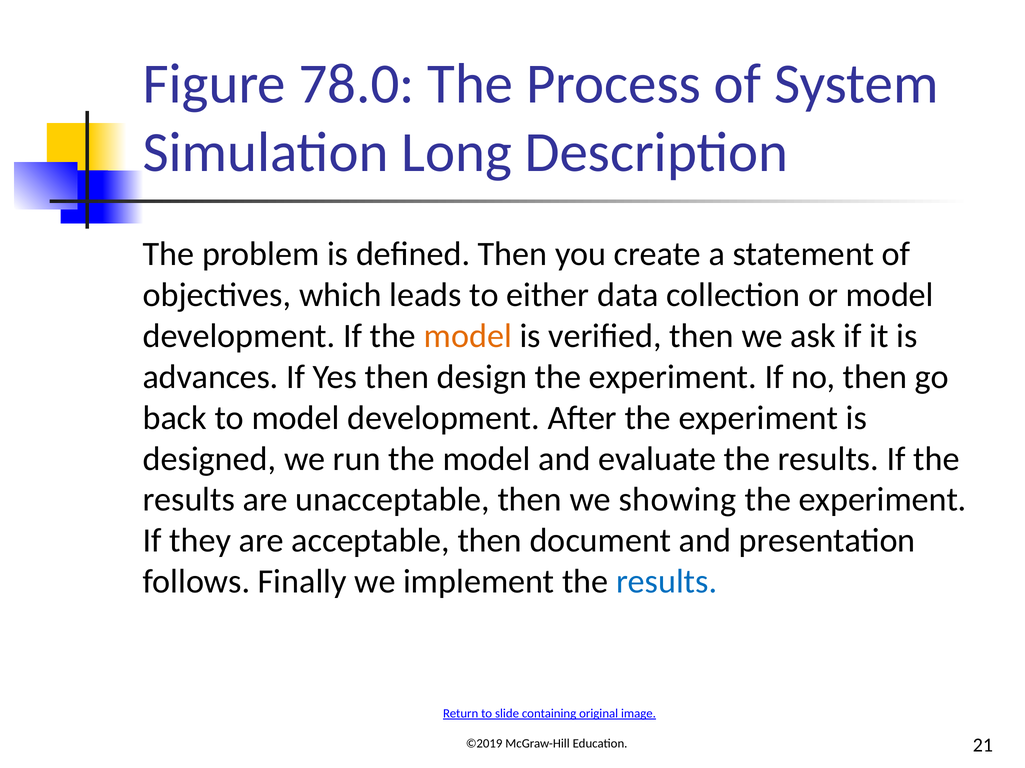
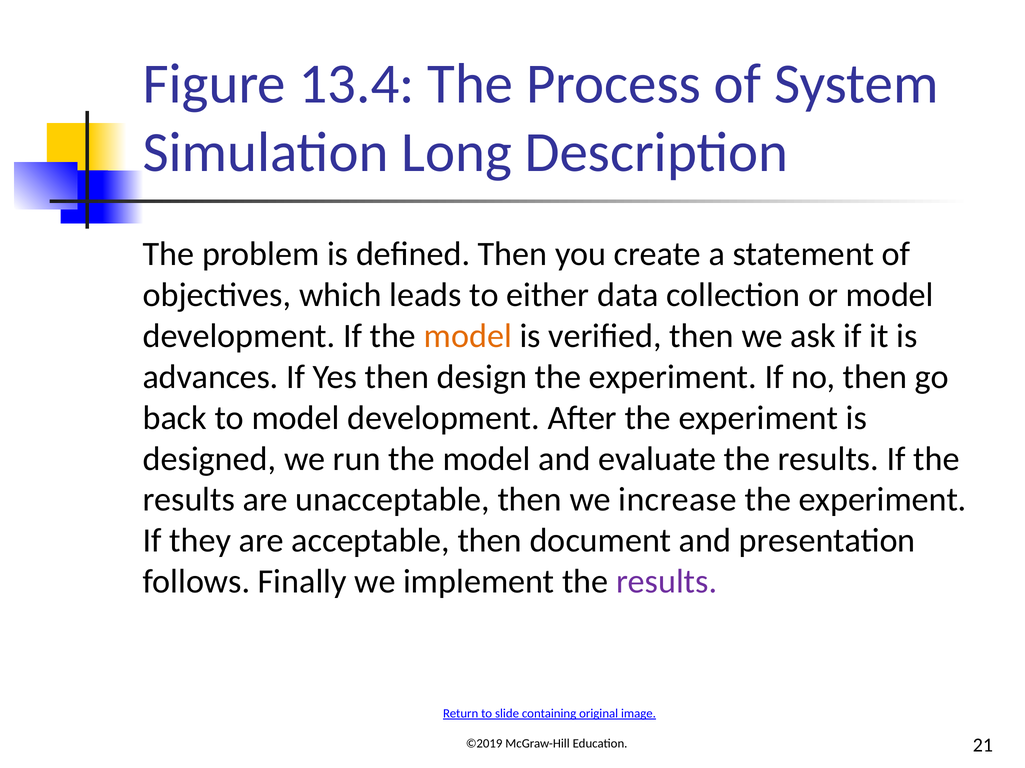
78.0: 78.0 -> 13.4 (357, 84)
showing: showing -> increase (677, 500)
results colour: blue -> purple (667, 582)
